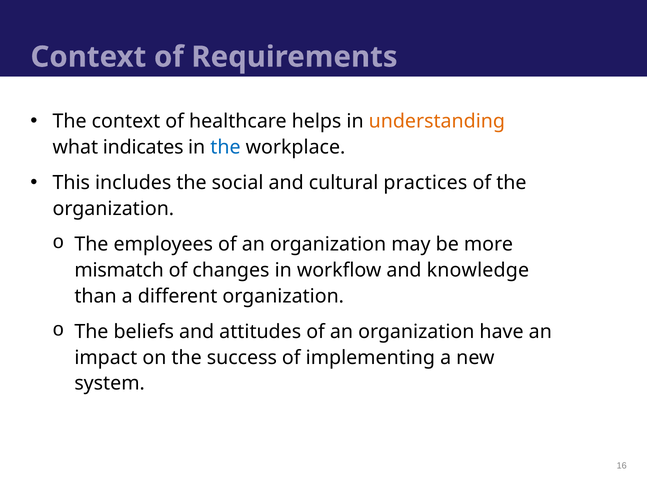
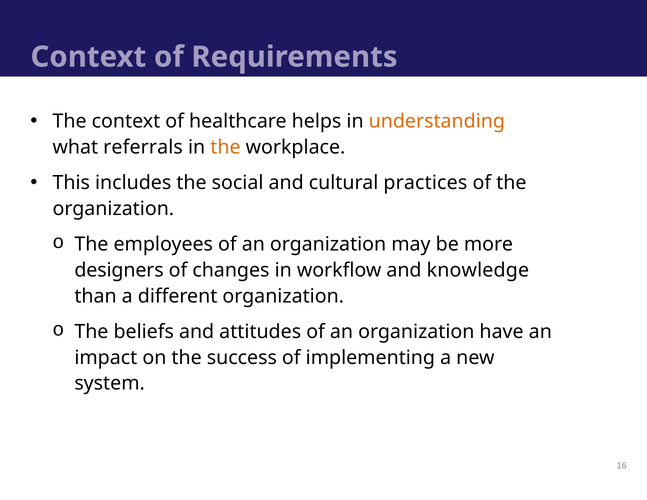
indicates: indicates -> referrals (143, 147)
the colour: blue -> orange (225, 147)
mismatch: mismatch -> designers (119, 270)
